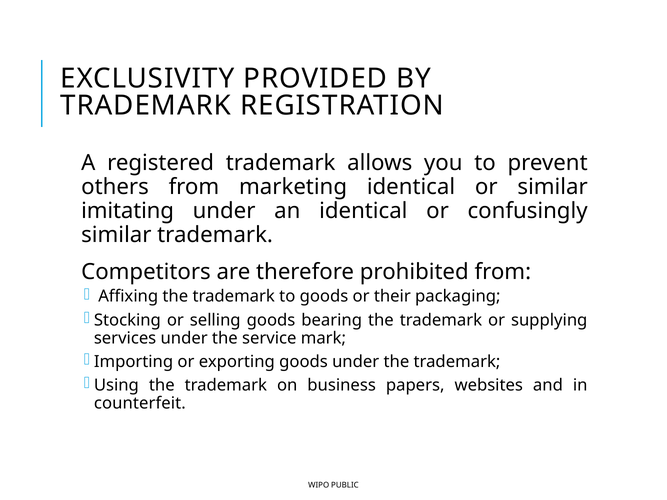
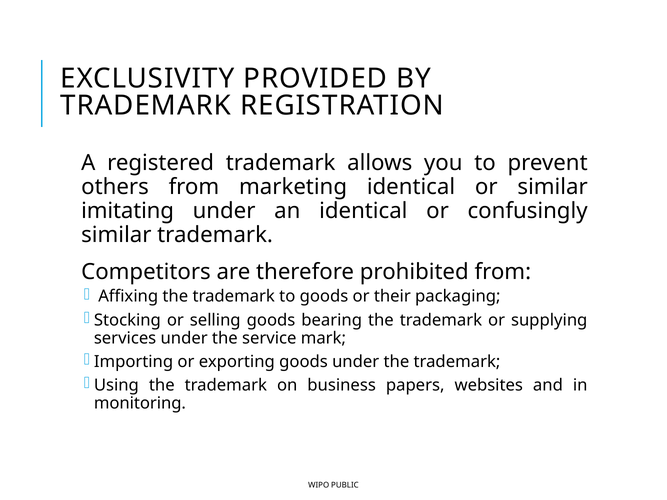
counterfeit: counterfeit -> monitoring (140, 403)
